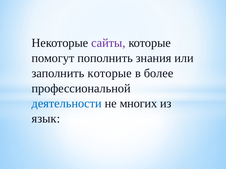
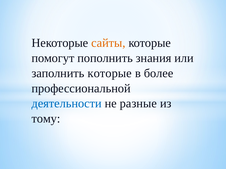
сайты colour: purple -> orange (108, 43)
многих: многих -> разные (138, 104)
язык: язык -> тому (46, 119)
